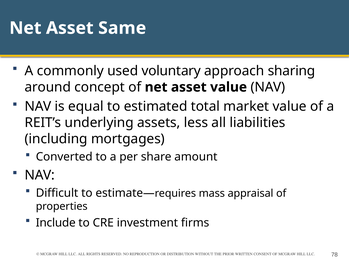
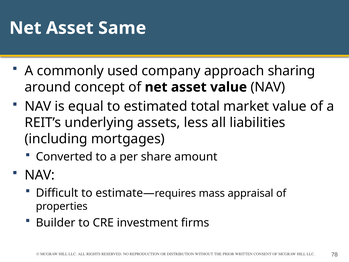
voluntary: voluntary -> company (171, 71)
Include: Include -> Builder (56, 223)
